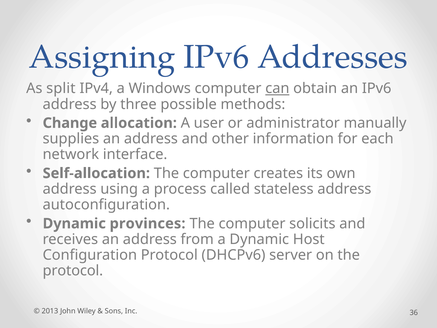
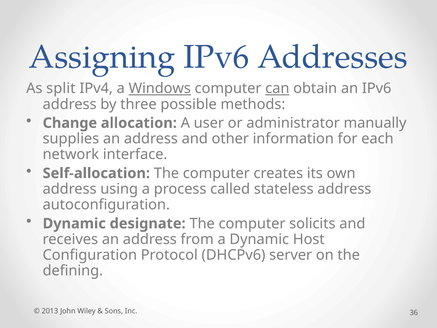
Windows underline: none -> present (160, 88)
provinces: provinces -> designate (148, 223)
protocol: protocol -> defining (73, 271)
